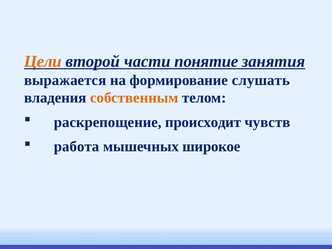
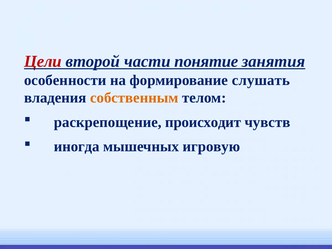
Цели colour: orange -> red (43, 61)
выражается: выражается -> особенности (65, 80)
работа: работа -> иногда (77, 147)
широкое: широкое -> игровую (211, 147)
